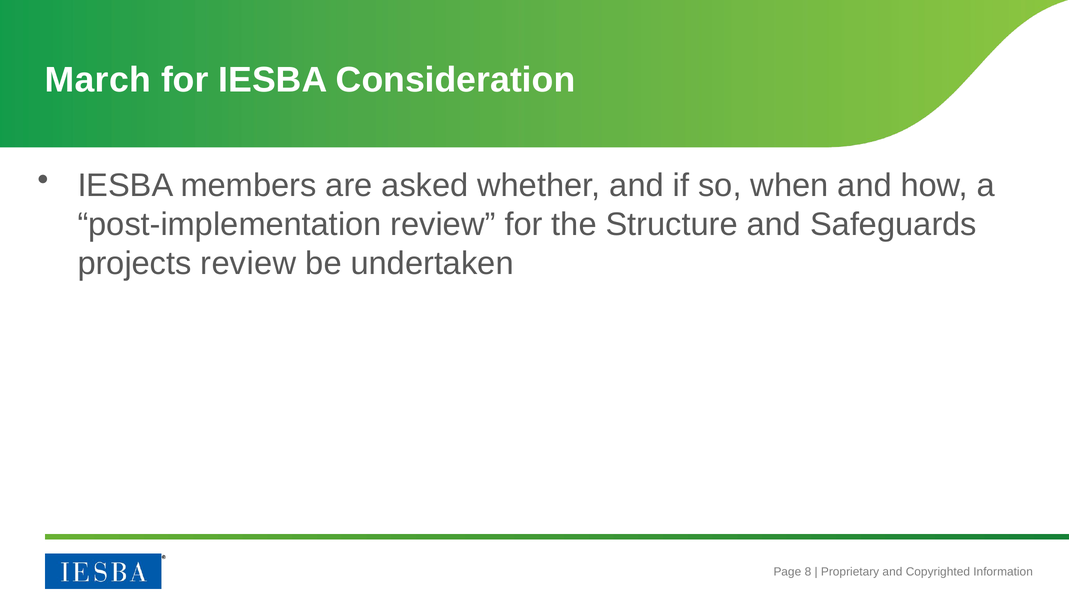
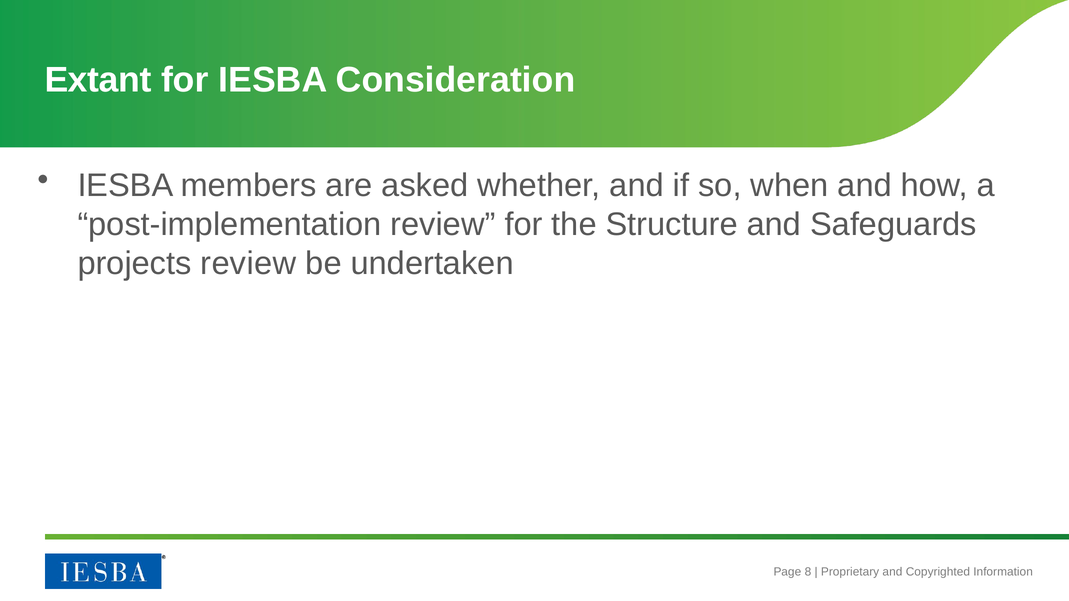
March: March -> Extant (98, 80)
